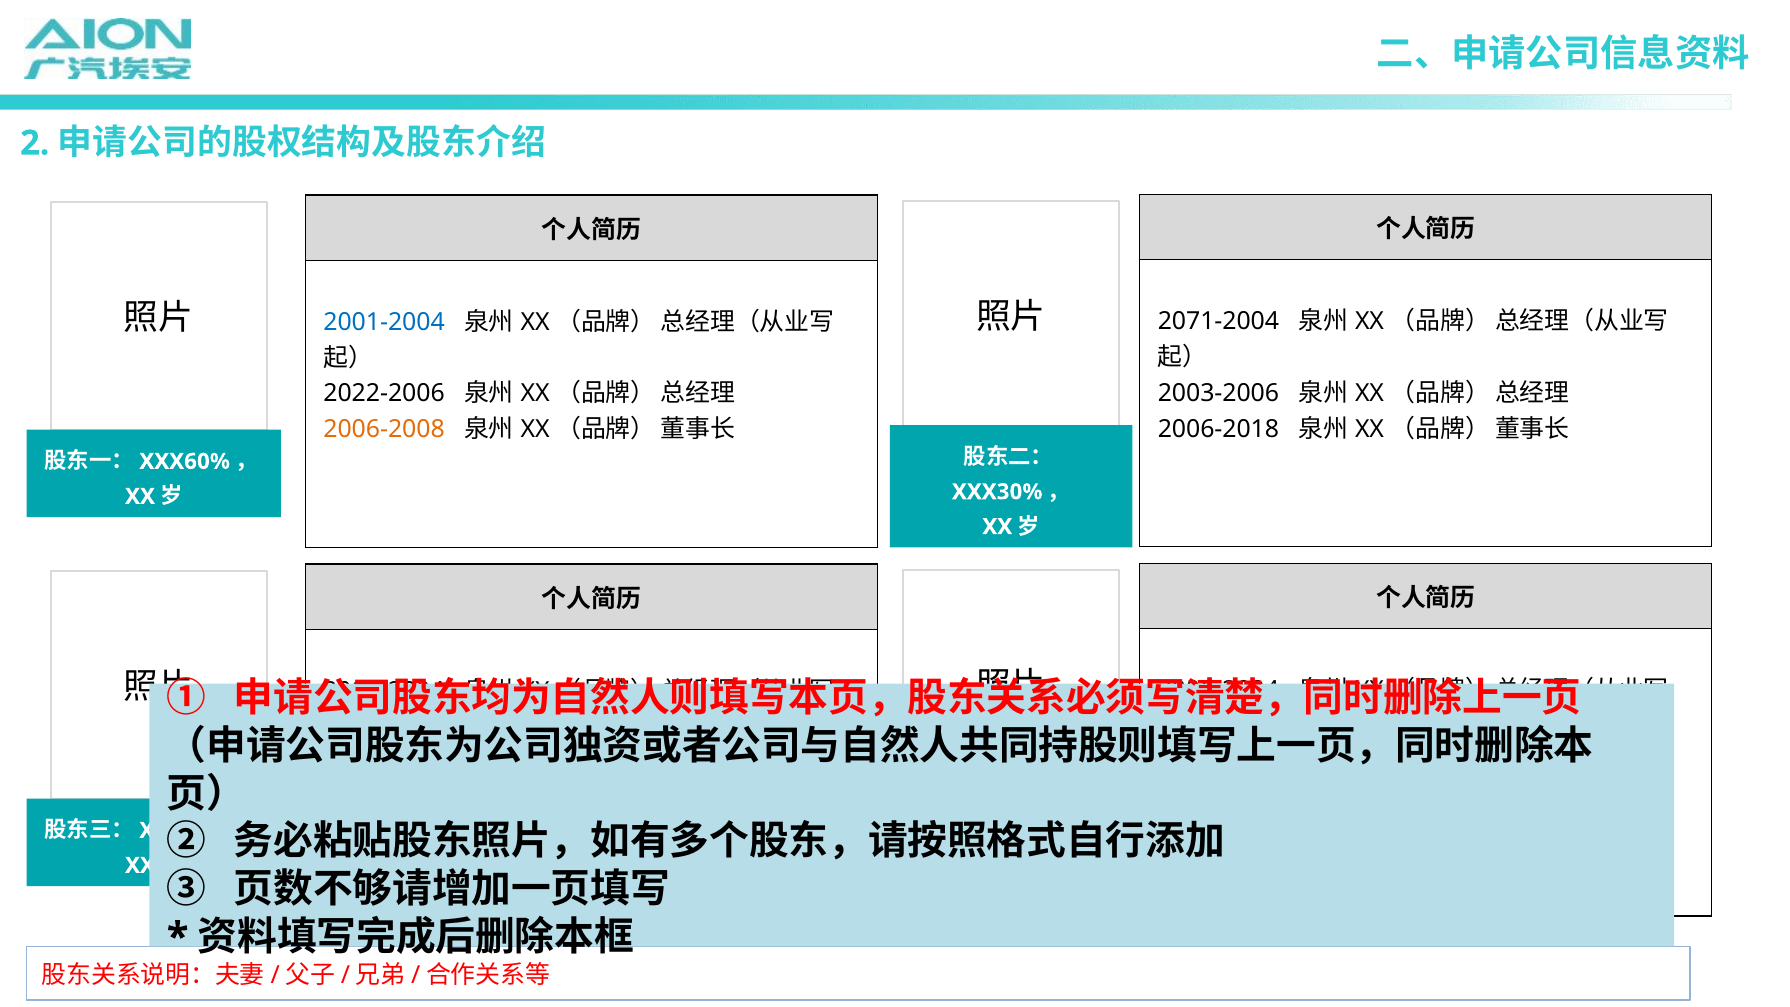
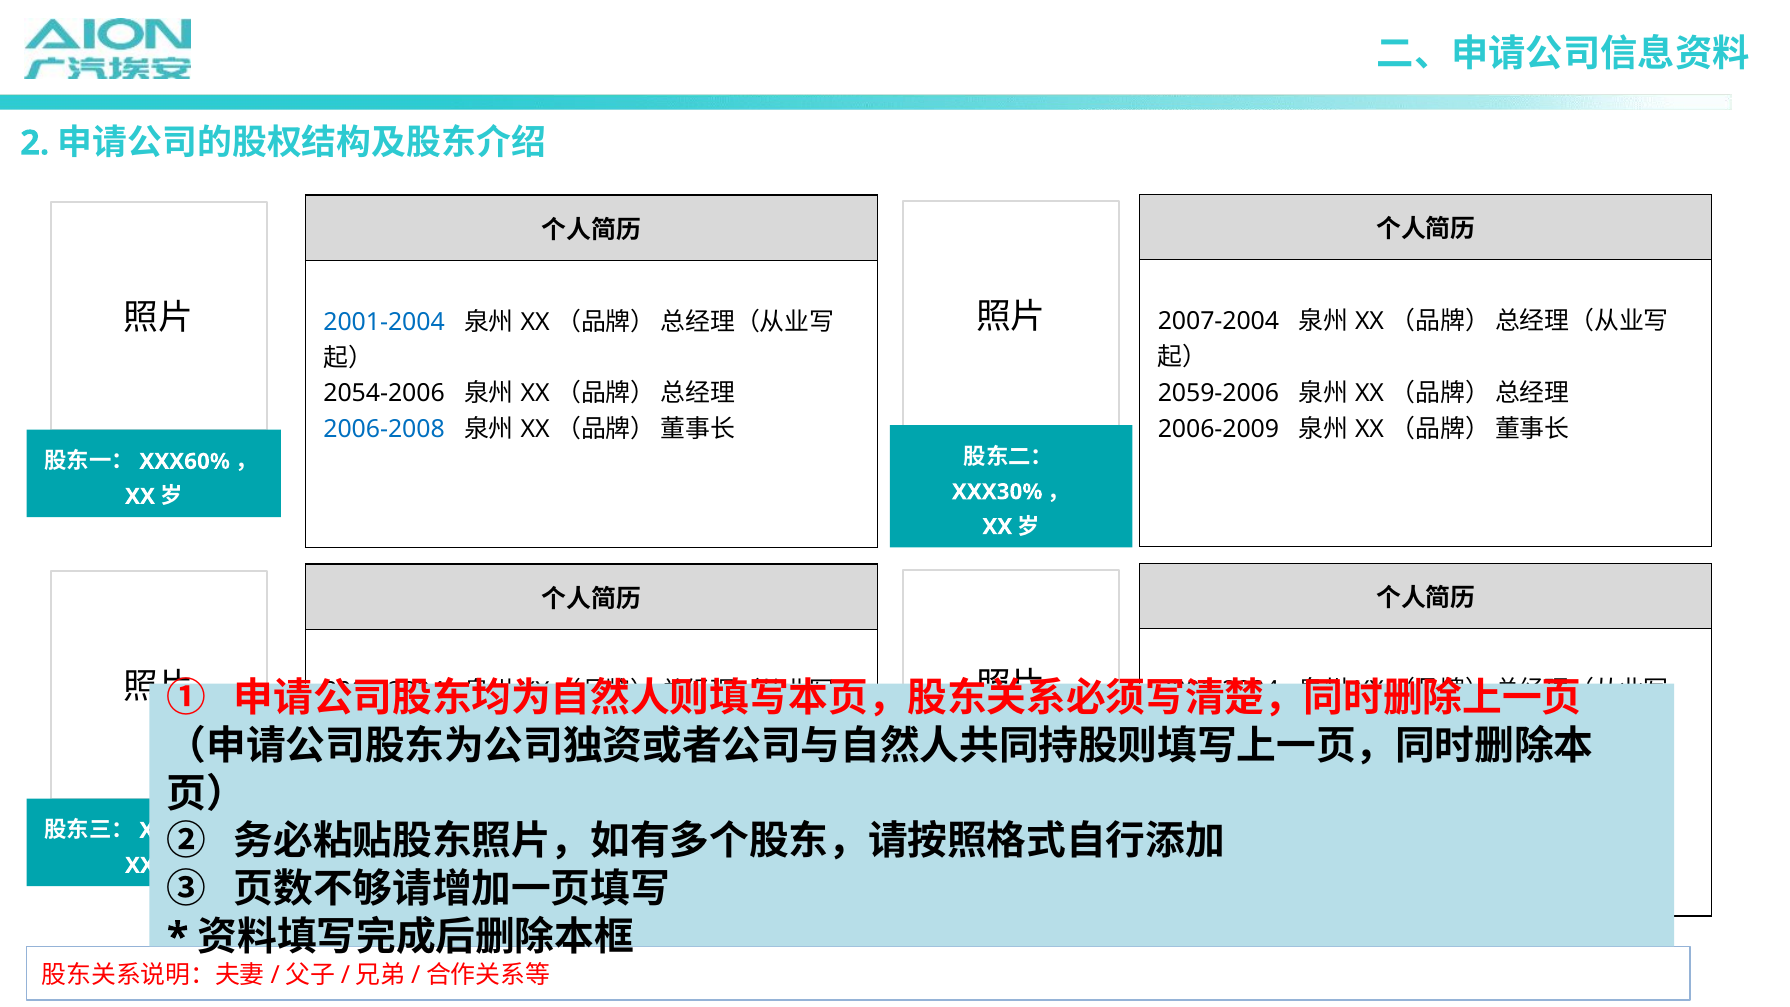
2071-2004: 2071-2004 -> 2007-2004 (1218, 322)
2003-2006: 2003-2006 -> 2059-2006 (1218, 393)
2022-2006: 2022-2006 -> 2054-2006 (384, 394)
2006-2018: 2006-2018 -> 2006-2009 (1218, 429)
2006-2008 colour: orange -> blue (384, 429)
